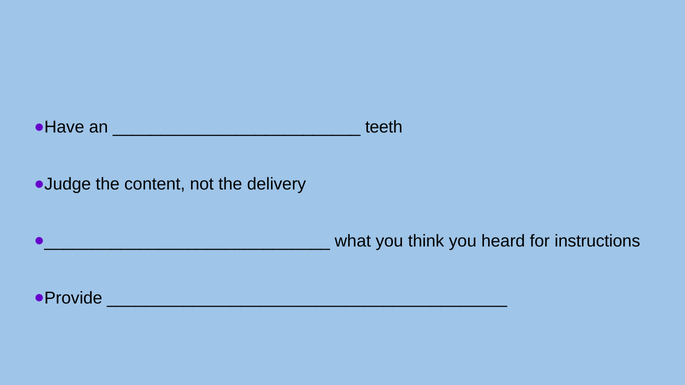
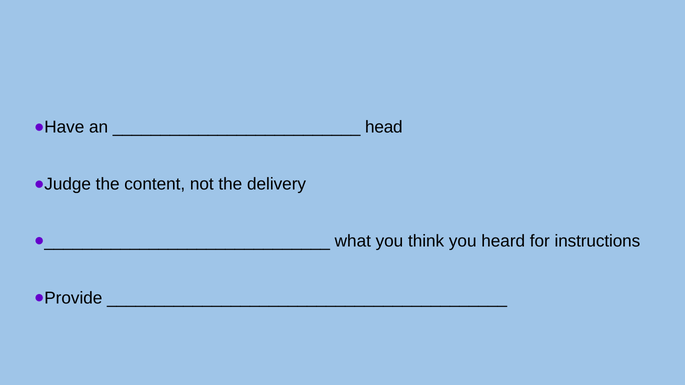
teeth: teeth -> head (384, 127)
